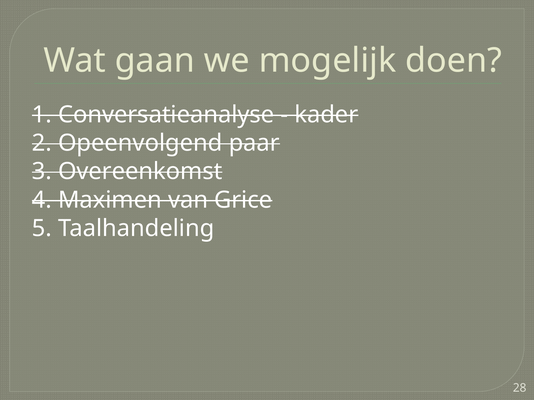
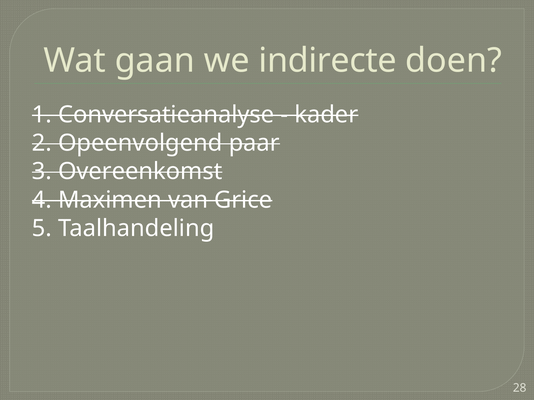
mogelijk: mogelijk -> indirecte (328, 61)
